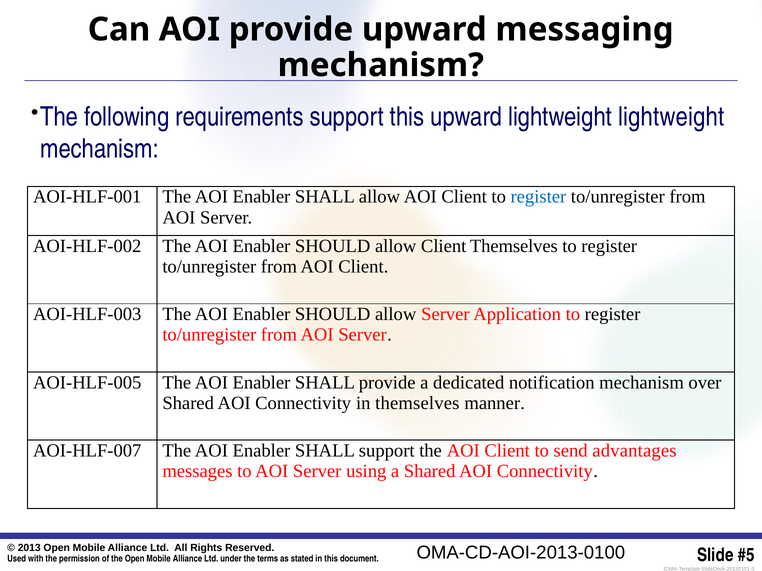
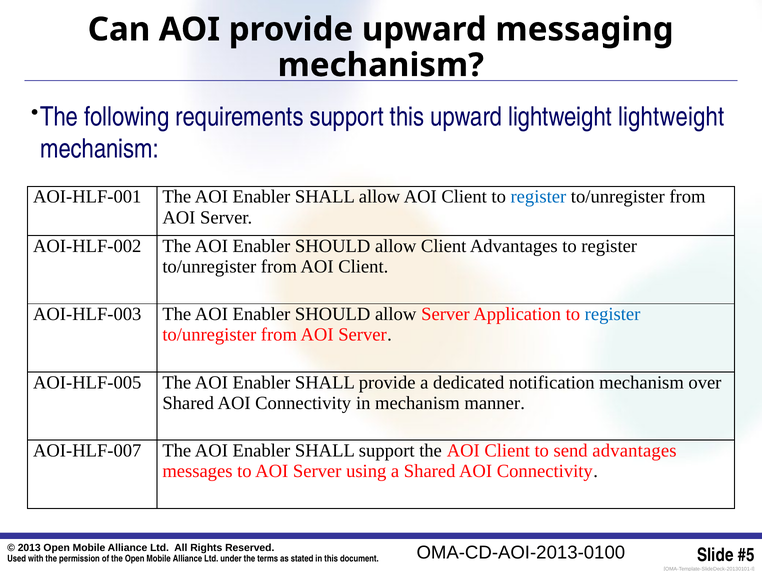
Client Themselves: Themselves -> Advantages (514, 246)
register colour: black -> blue (613, 314)
in themselves: themselves -> mechanism (417, 403)
